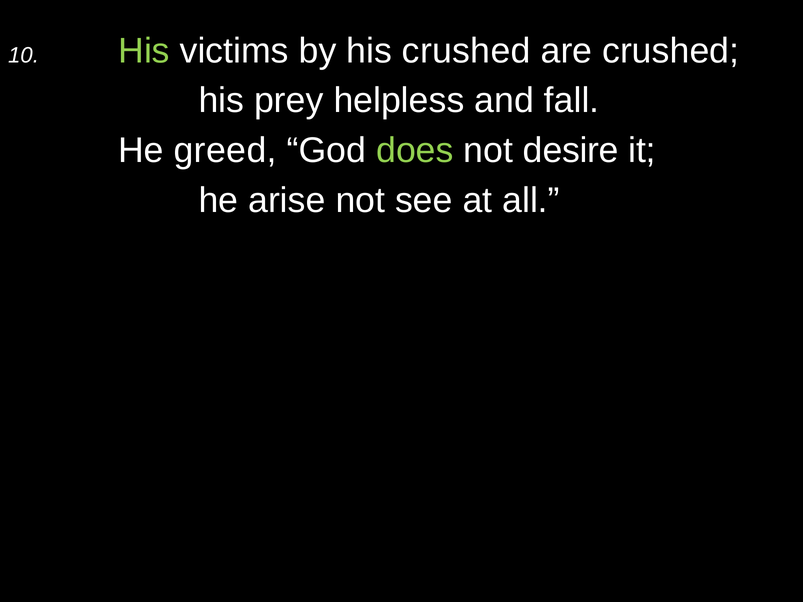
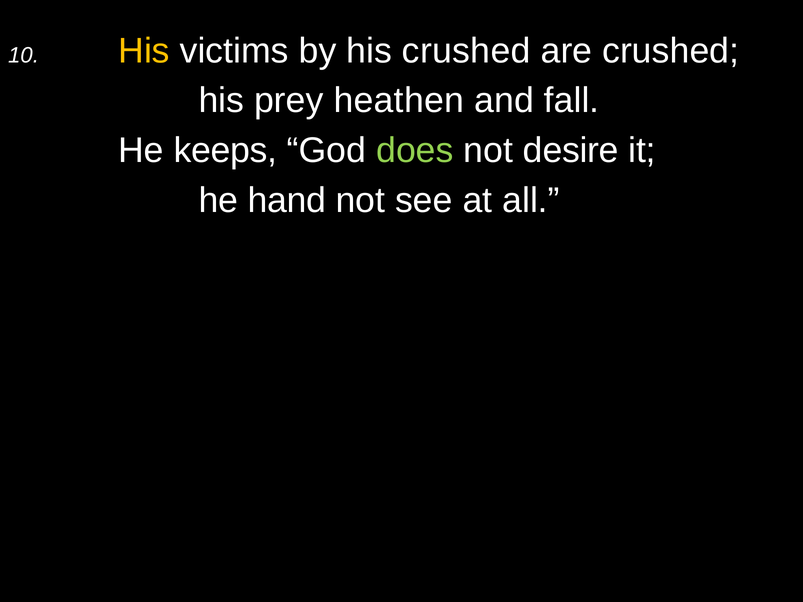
His colour: light green -> yellow (144, 51)
helpless: helpless -> heathen (399, 101)
greed: greed -> keeps (226, 151)
arise: arise -> hand (287, 201)
